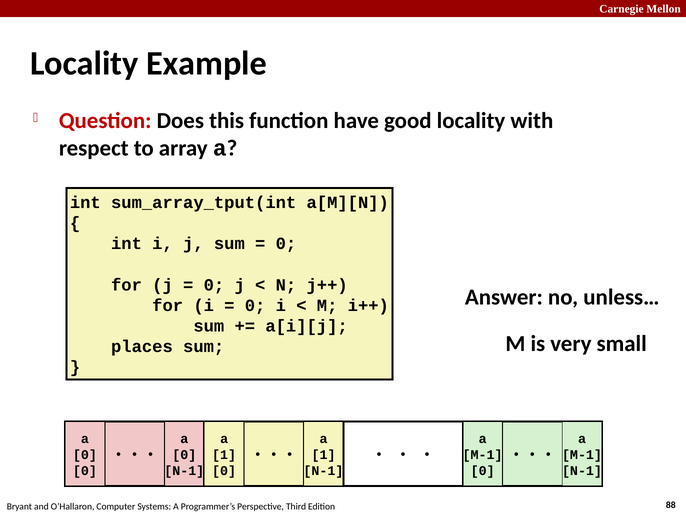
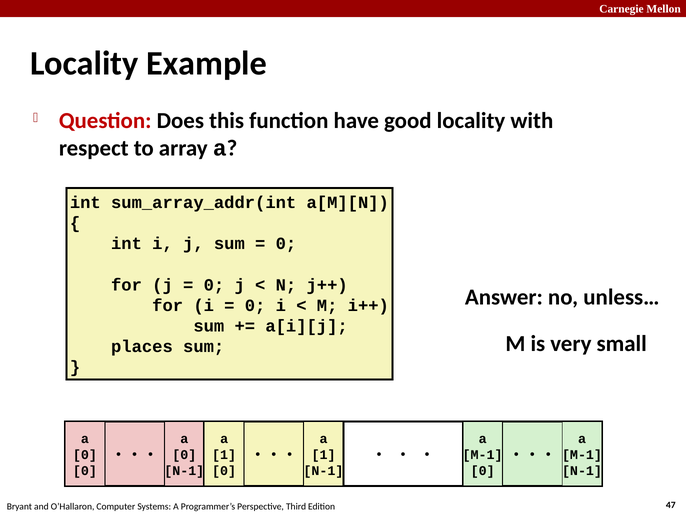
sum_array_tput(int: sum_array_tput(int -> sum_array_addr(int (204, 203)
88: 88 -> 47 (671, 506)
